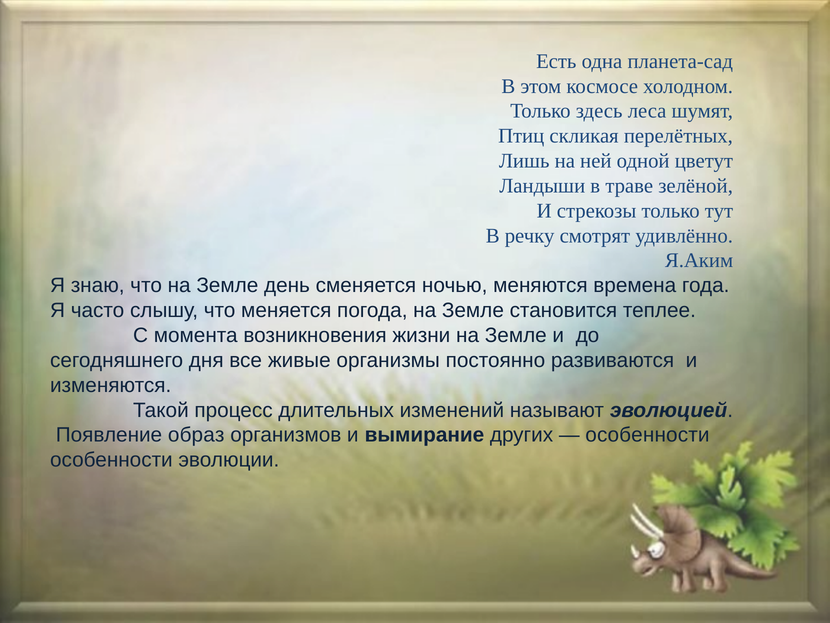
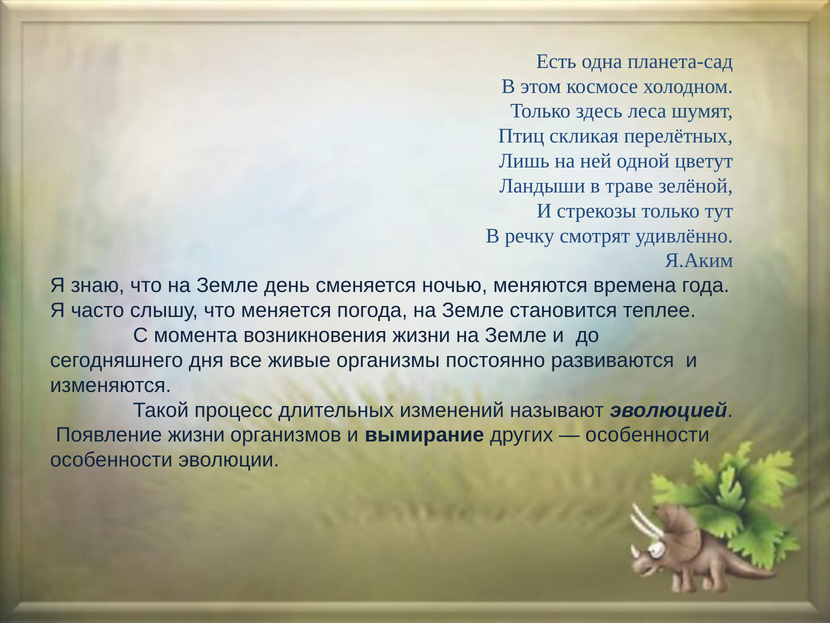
Появление образ: образ -> жизни (196, 435)
